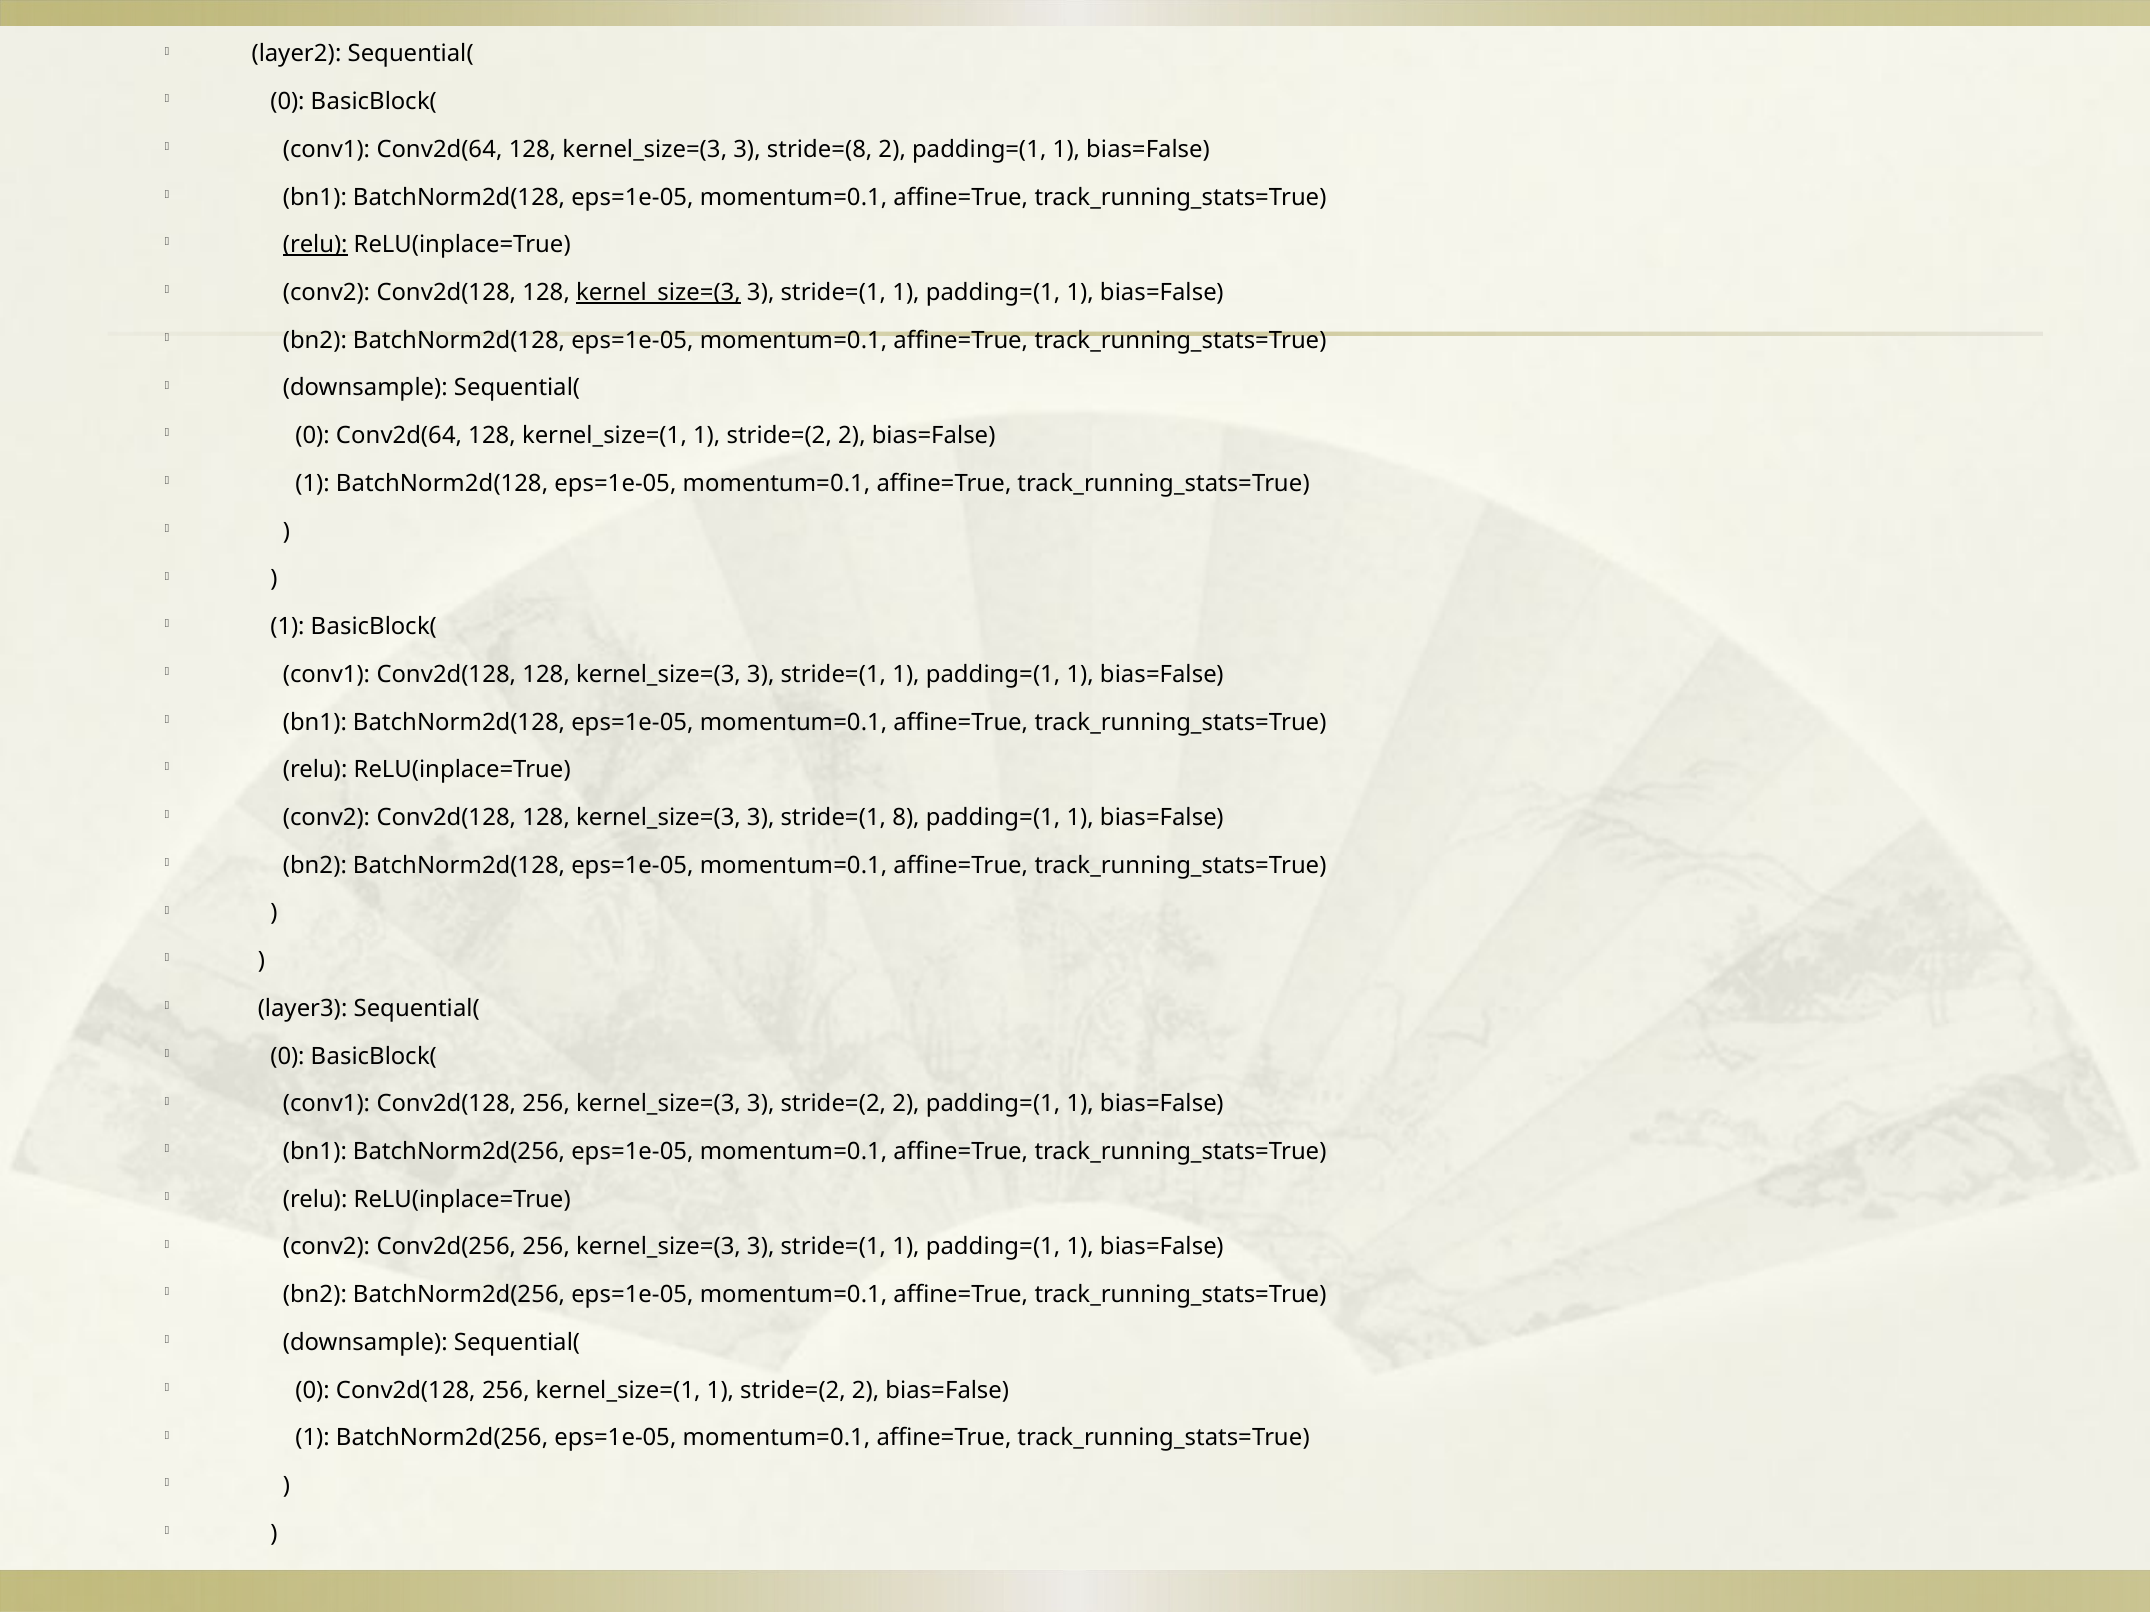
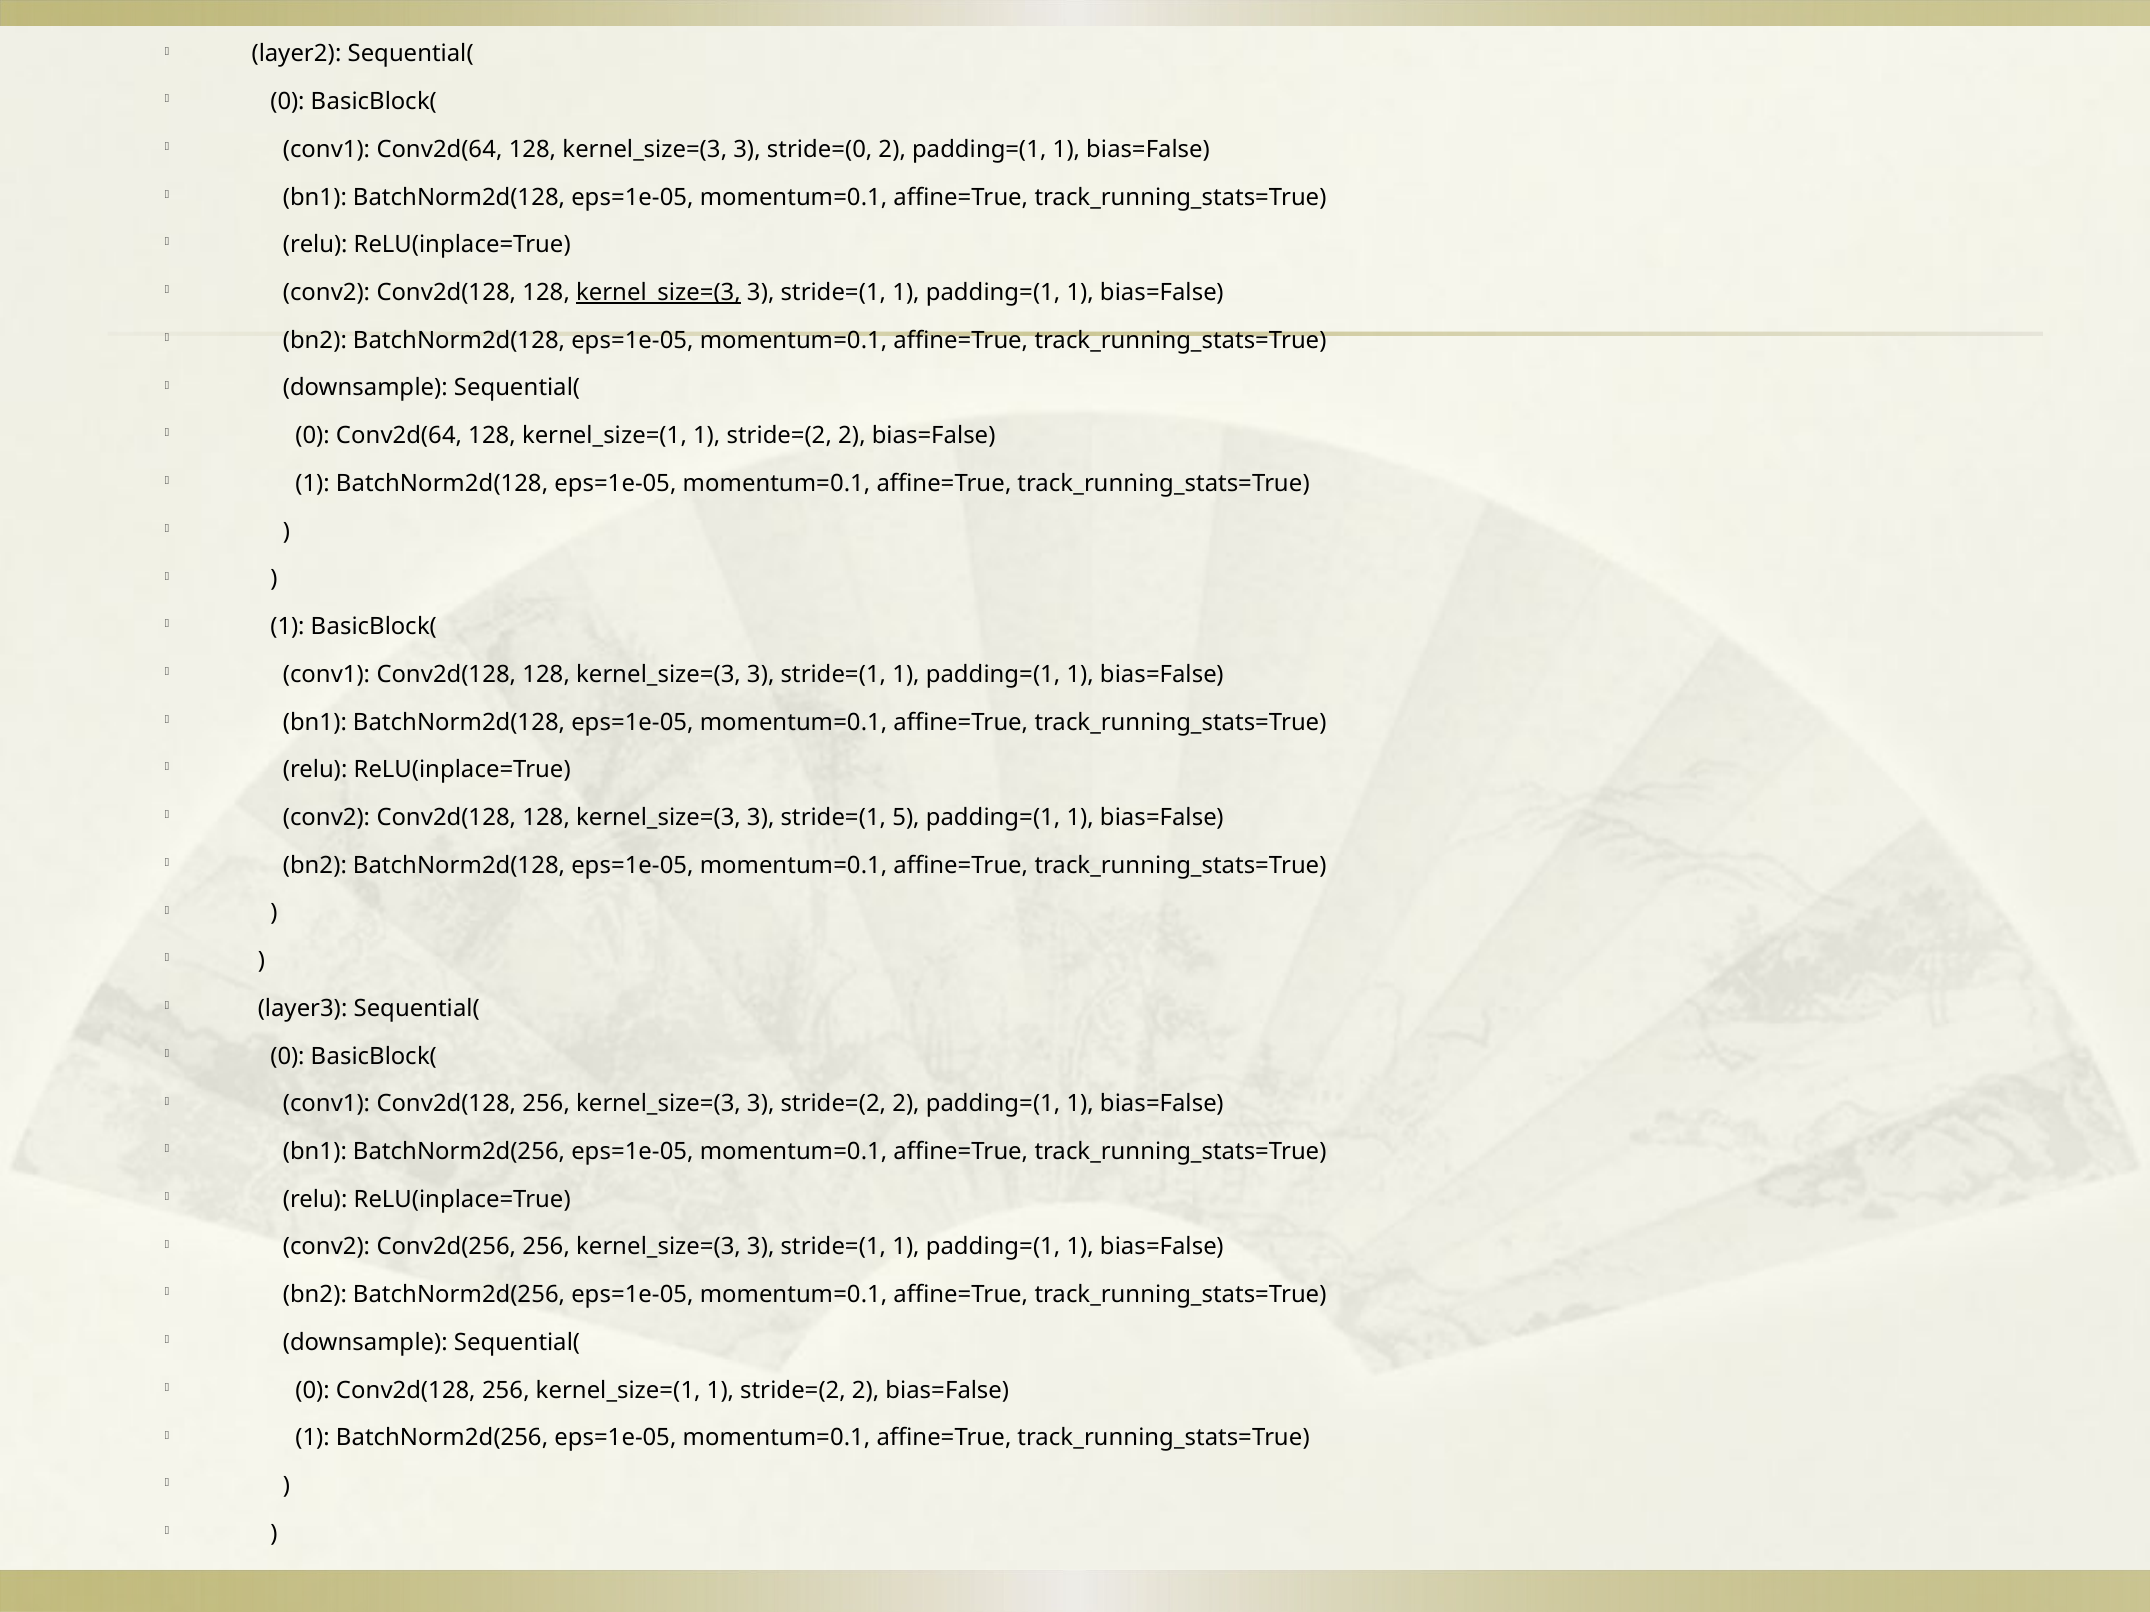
stride=(8: stride=(8 -> stride=(0 (820, 149)
relu underline: present -> none (315, 245)
8: 8 -> 5 (906, 818)
